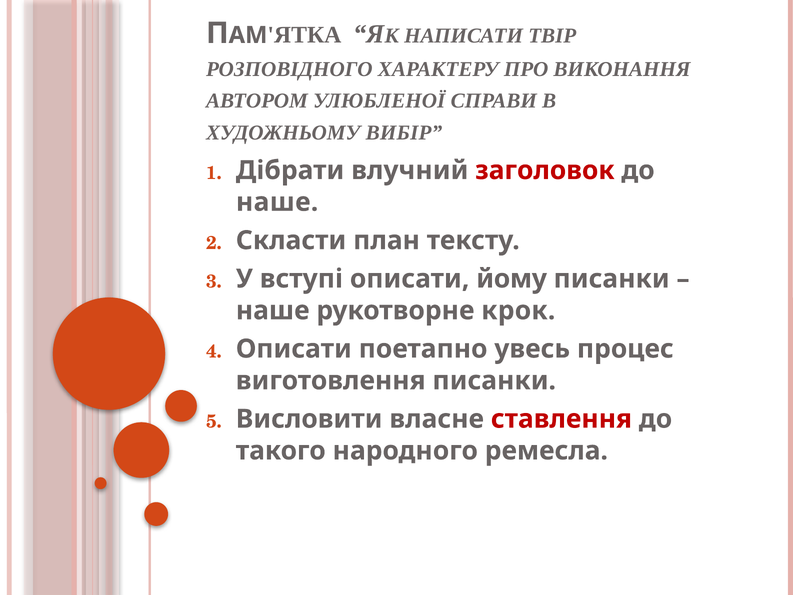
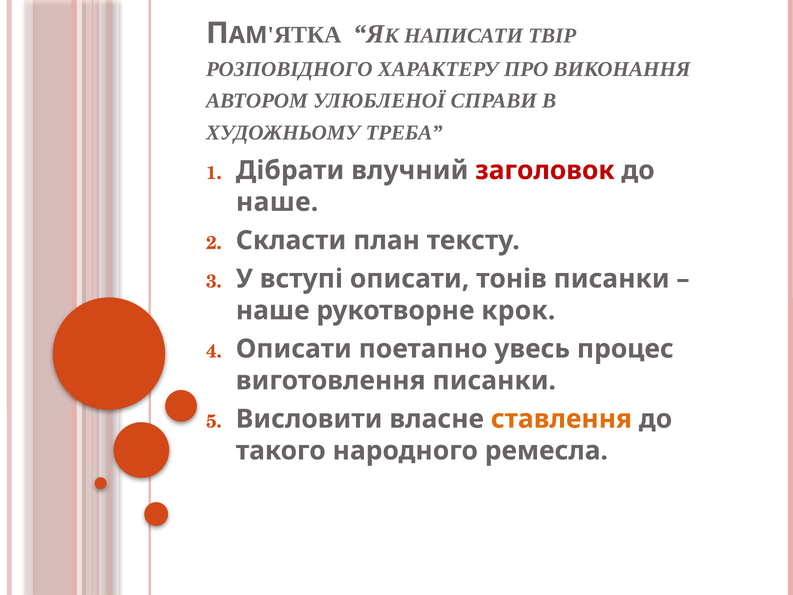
ВИБІР: ВИБІР -> ТРЕБА (404, 132)
йому: йому -> тонів (512, 279)
ставлення colour: red -> orange (561, 419)
